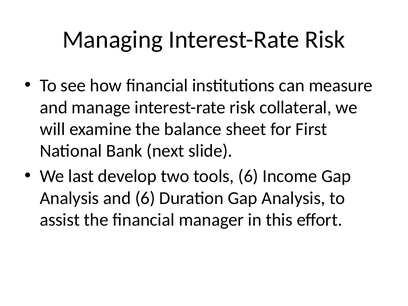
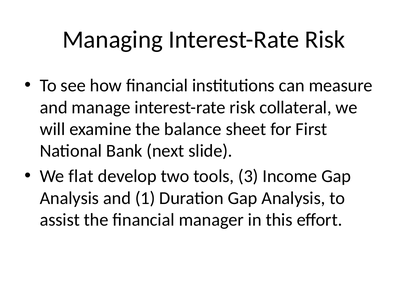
last: last -> flat (81, 176)
tools 6: 6 -> 3 (248, 176)
and 6: 6 -> 1 (145, 198)
